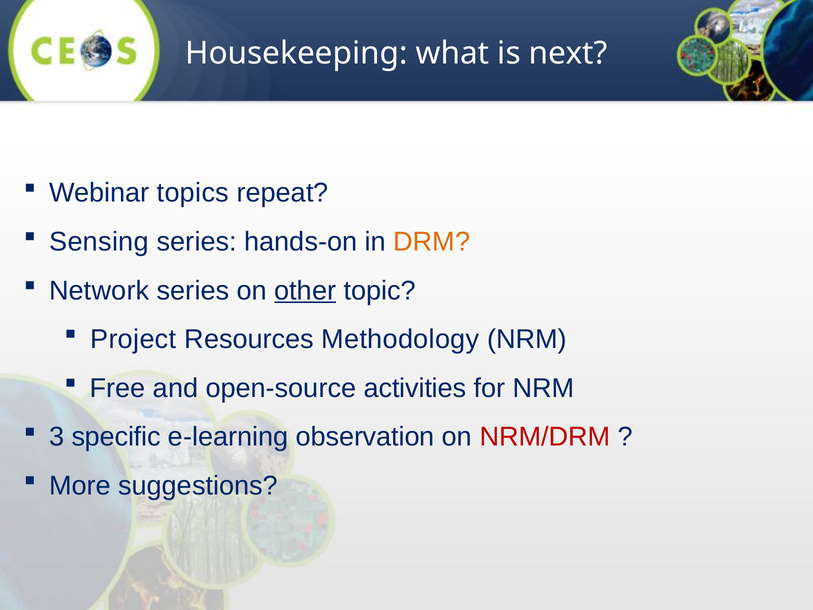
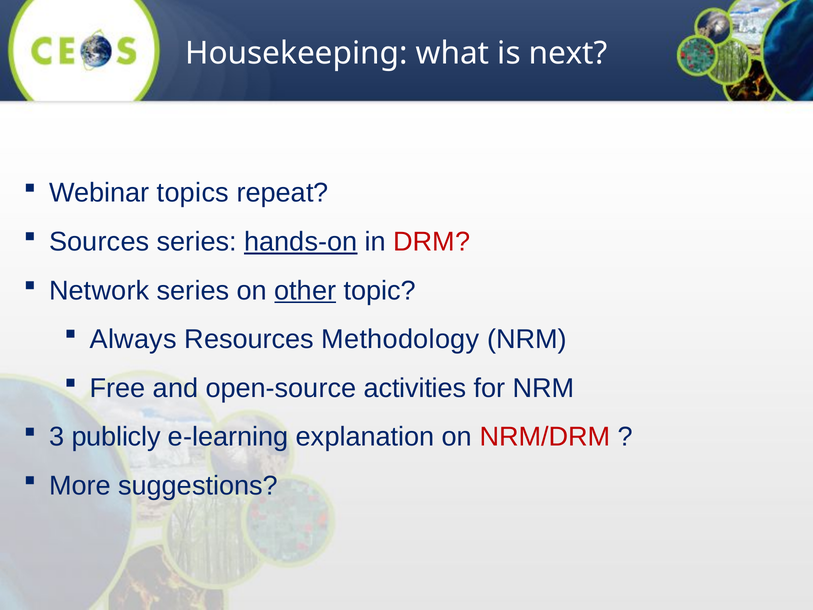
Sensing: Sensing -> Sources (99, 242)
hands-on underline: none -> present (301, 242)
DRM colour: orange -> red (432, 242)
Project: Project -> Always (133, 339)
specific: specific -> publicly (116, 437)
observation: observation -> explanation (365, 437)
